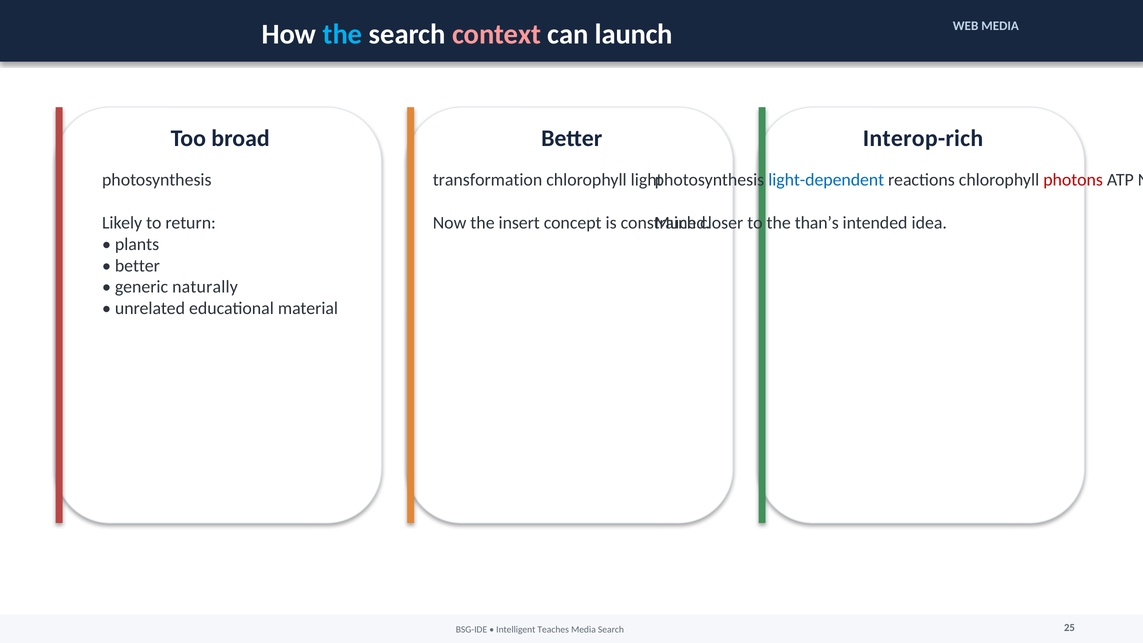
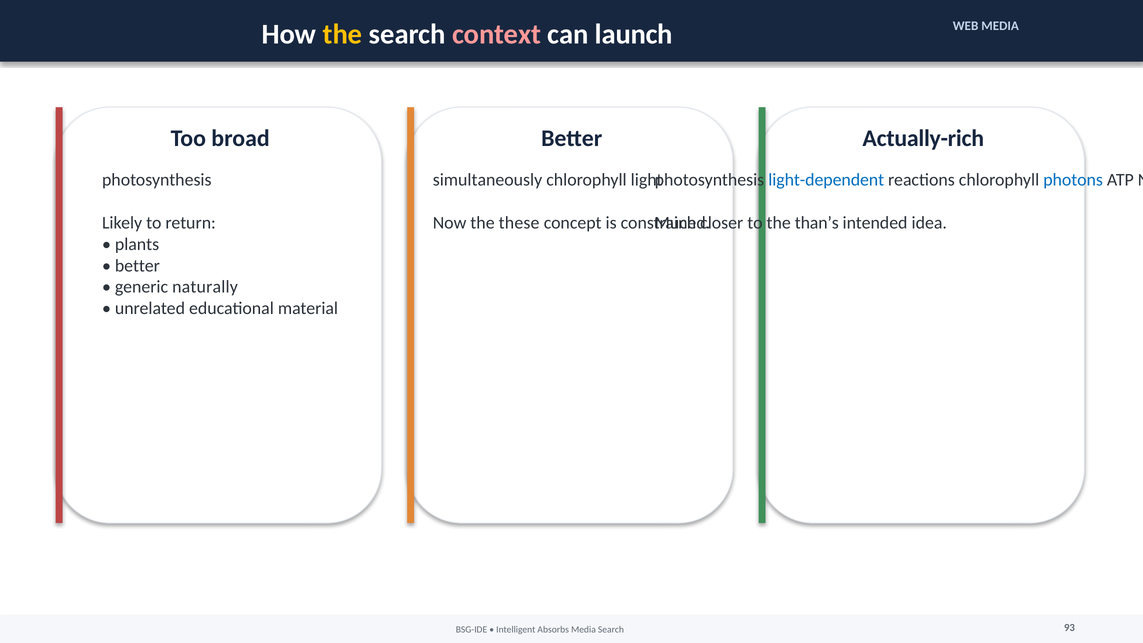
the colour: light blue -> yellow (343, 34)
Interop-rich: Interop-rich -> Actually-rich (923, 138)
transformation: transformation -> simultaneously (488, 180)
photons colour: red -> blue (1073, 180)
insert: insert -> these (519, 223)
Teaches: Teaches -> Absorbs (553, 629)
25: 25 -> 93 (1069, 628)
